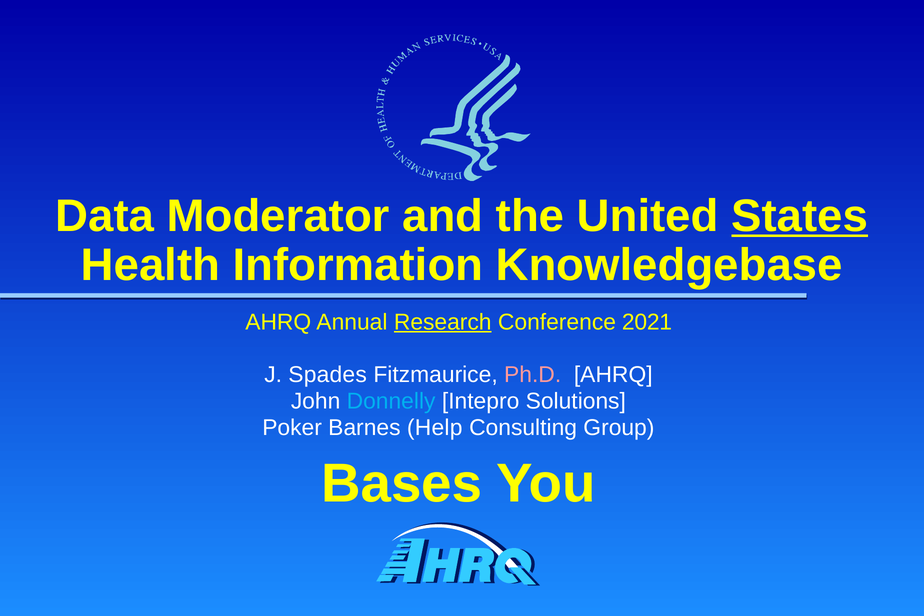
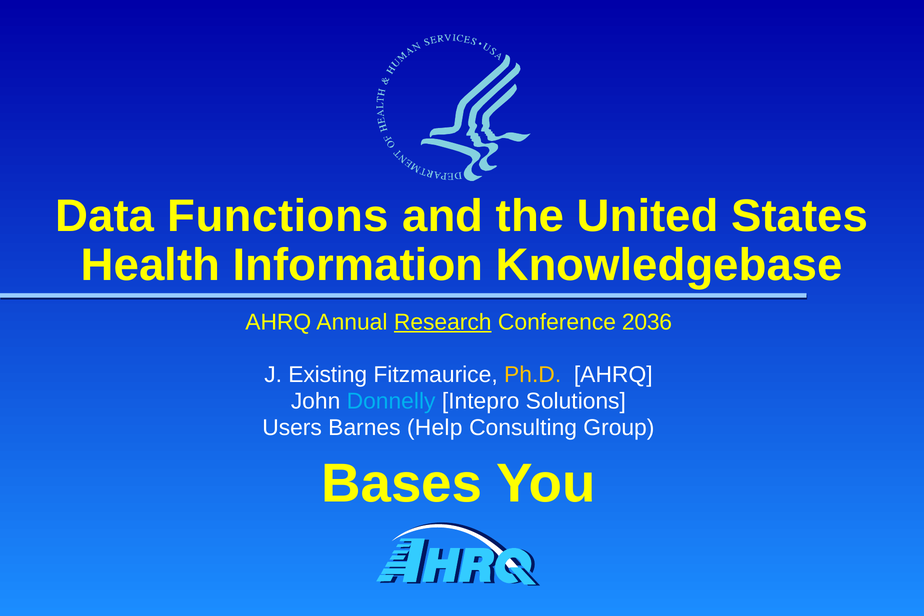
Moderator: Moderator -> Functions (278, 216)
States underline: present -> none (800, 216)
2021: 2021 -> 2036 (647, 322)
Spades: Spades -> Existing (328, 375)
Ph.D colour: pink -> yellow (533, 375)
Poker: Poker -> Users (292, 428)
